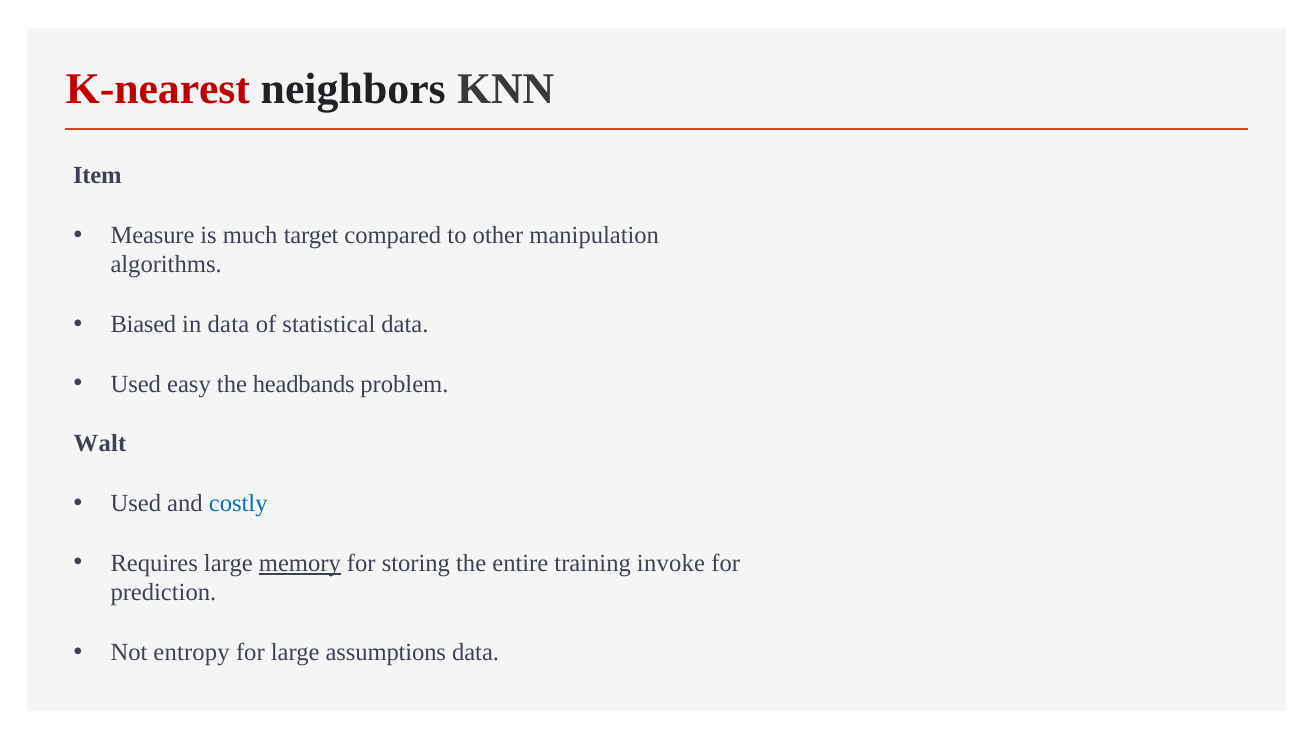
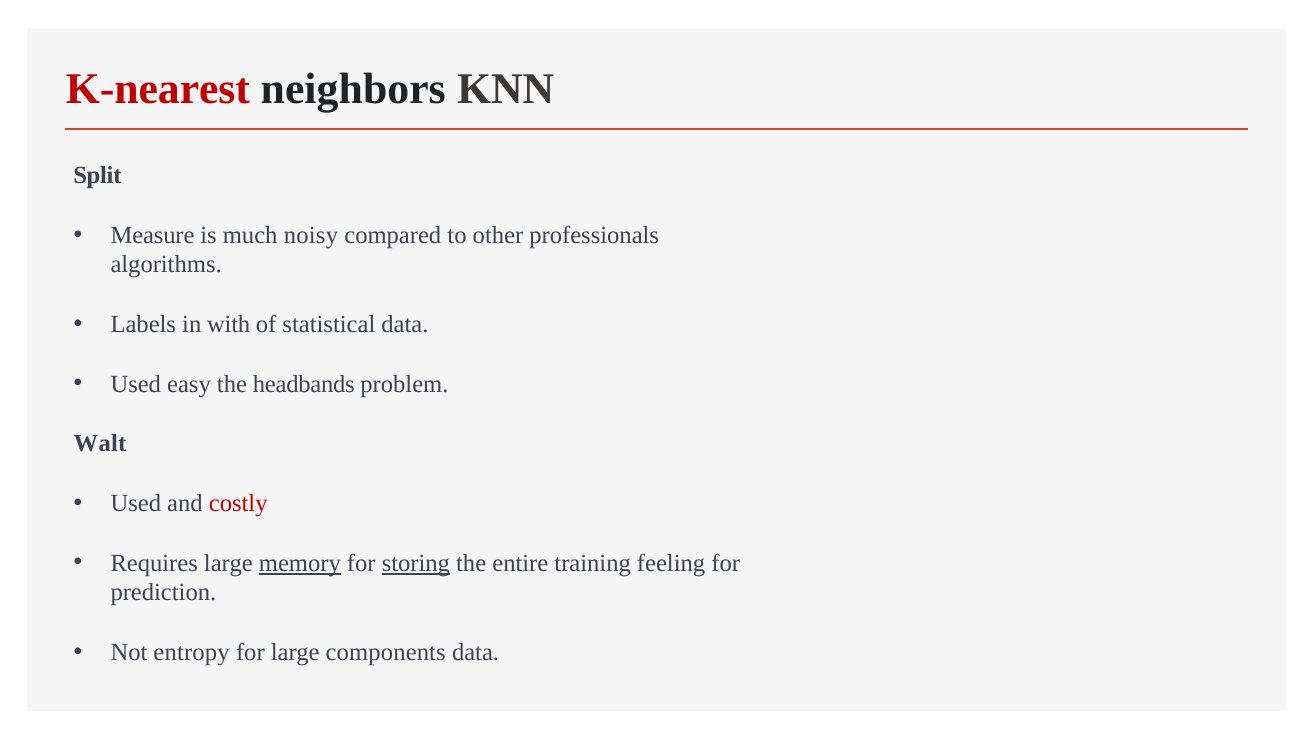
Item: Item -> Split (97, 176)
target: target -> noisy (311, 235)
manipulation: manipulation -> professionals (594, 235)
Biased: Biased -> Labels (143, 324)
in data: data -> with (229, 324)
costly colour: blue -> red (238, 503)
storing underline: none -> present (416, 563)
invoke: invoke -> feeling (671, 563)
assumptions: assumptions -> components (386, 652)
